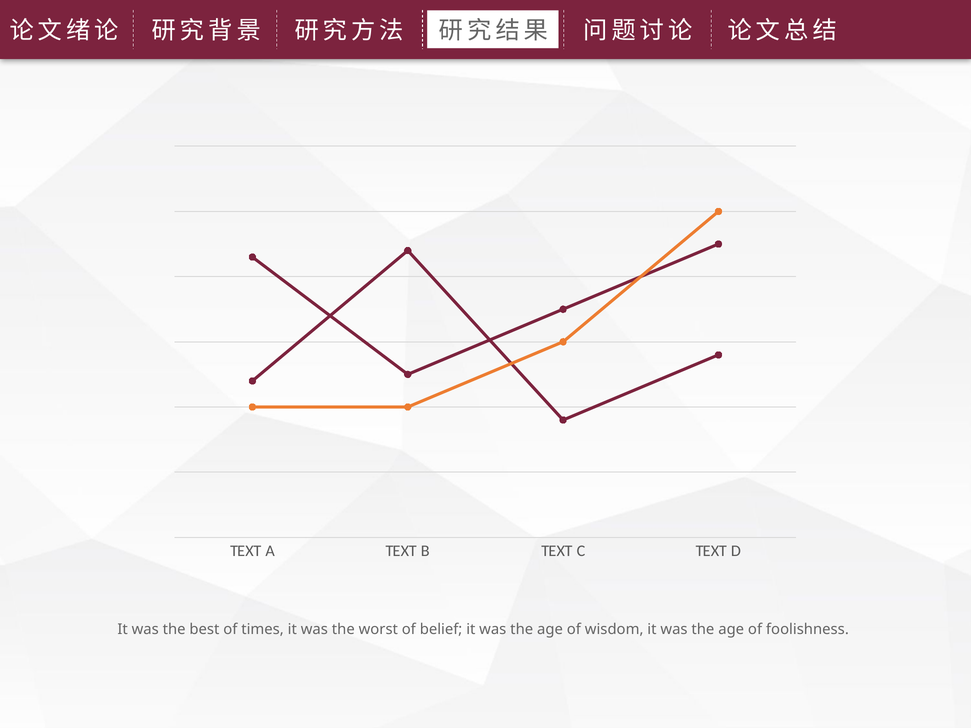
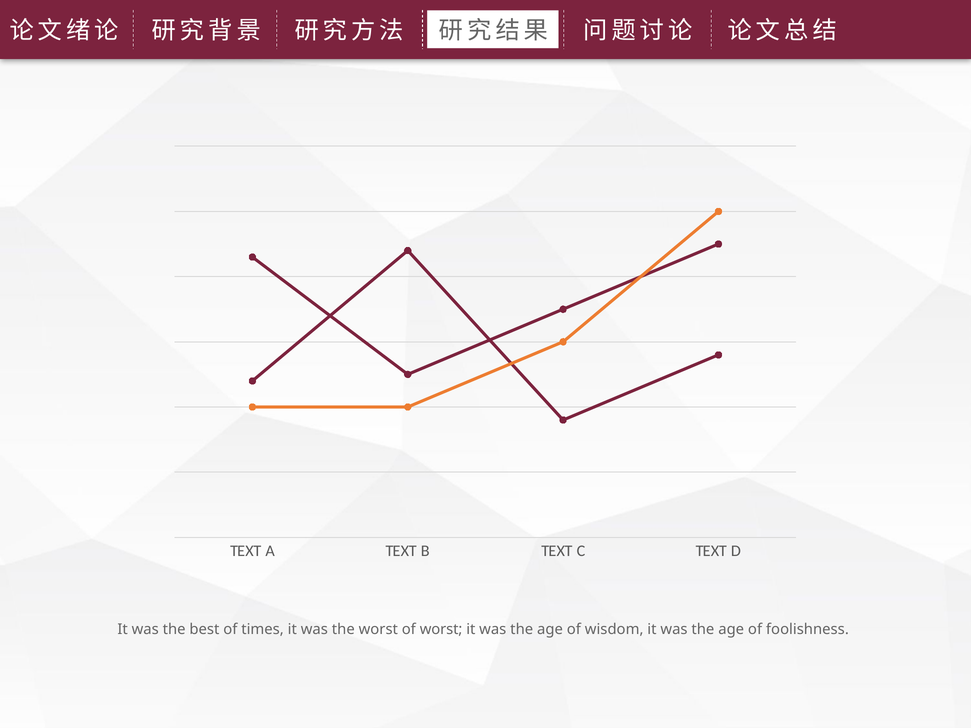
of belief: belief -> worst (441, 630)
